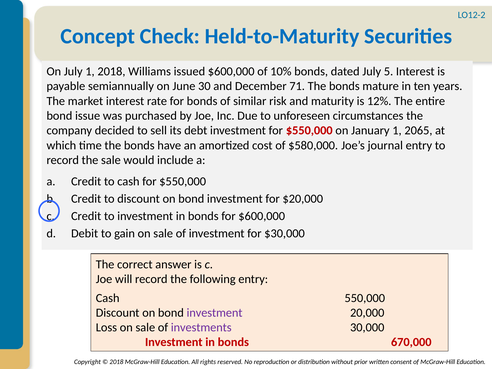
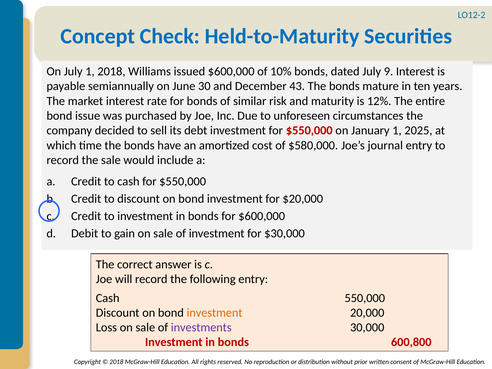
5: 5 -> 9 (389, 72)
71: 71 -> 43 (297, 86)
2065: 2065 -> 2025 (418, 131)
investment colour: purple -> orange (215, 313)
670,000: 670,000 -> 600,800 (411, 342)
